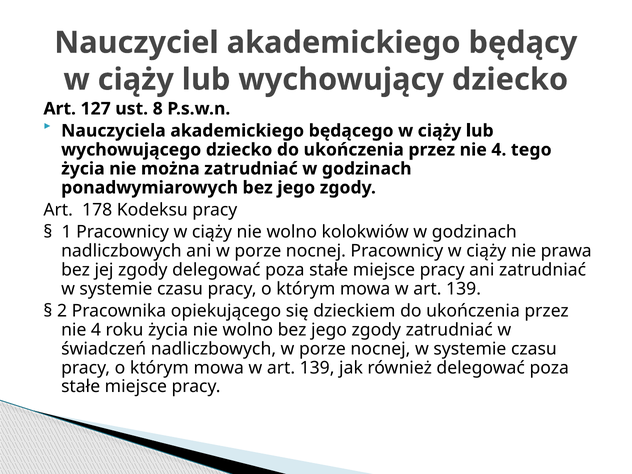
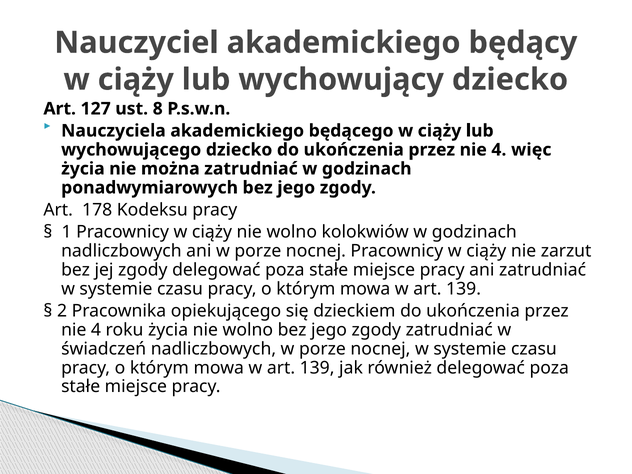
tego: tego -> więc (531, 150)
prawa: prawa -> zarzut (566, 251)
